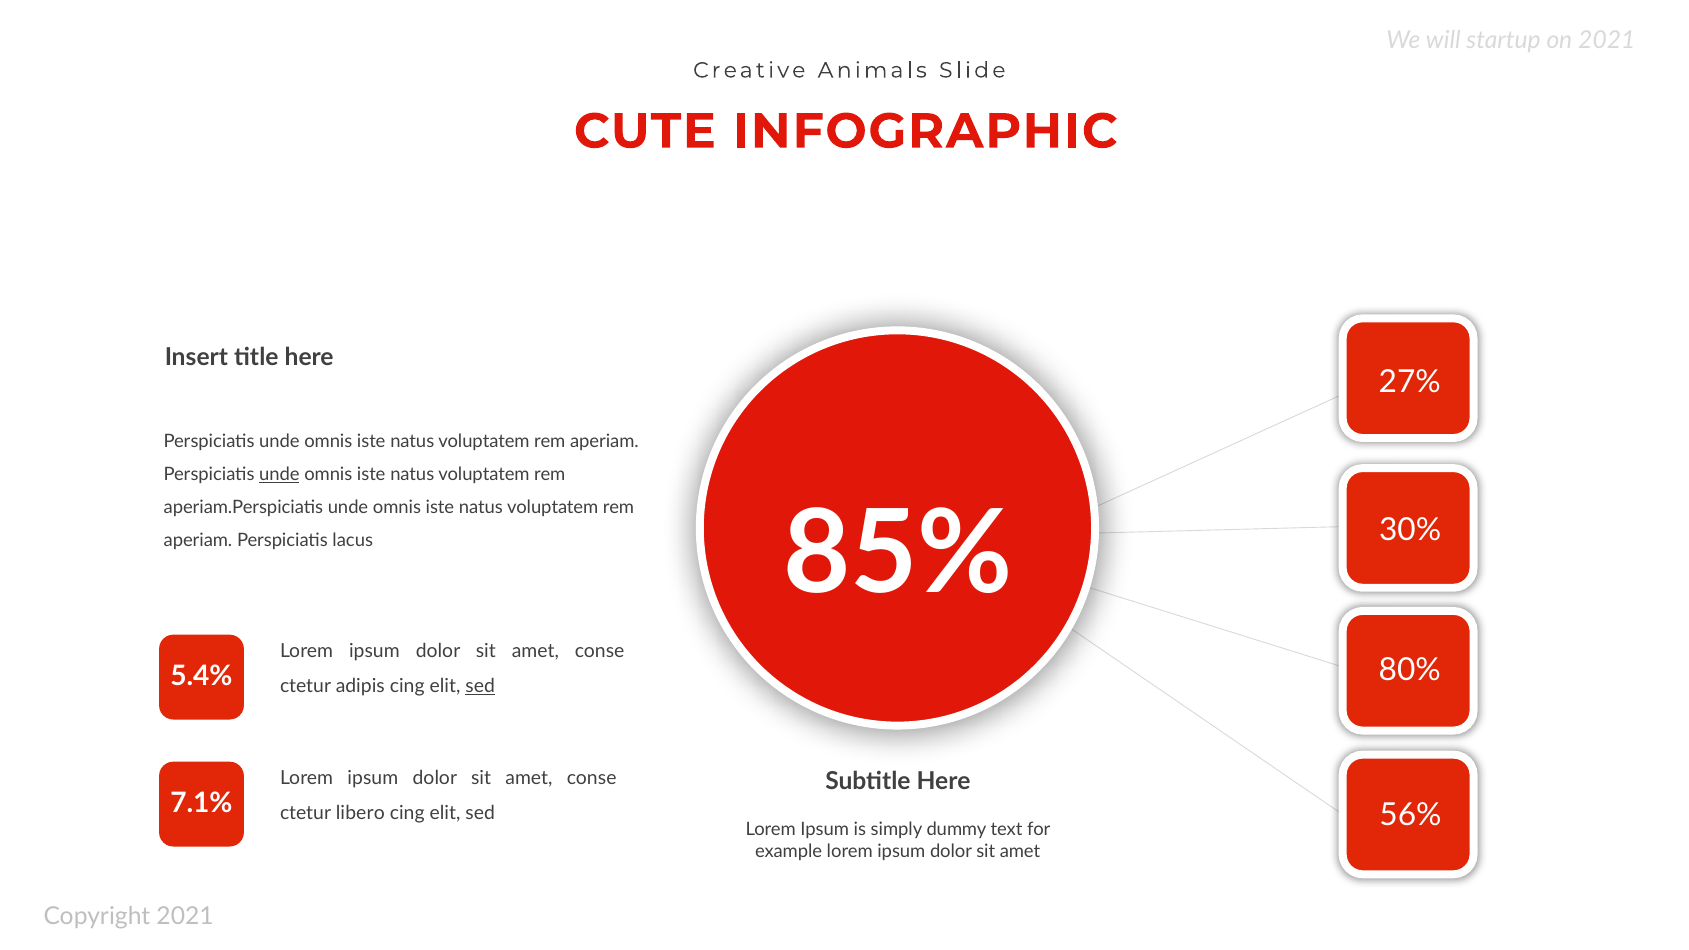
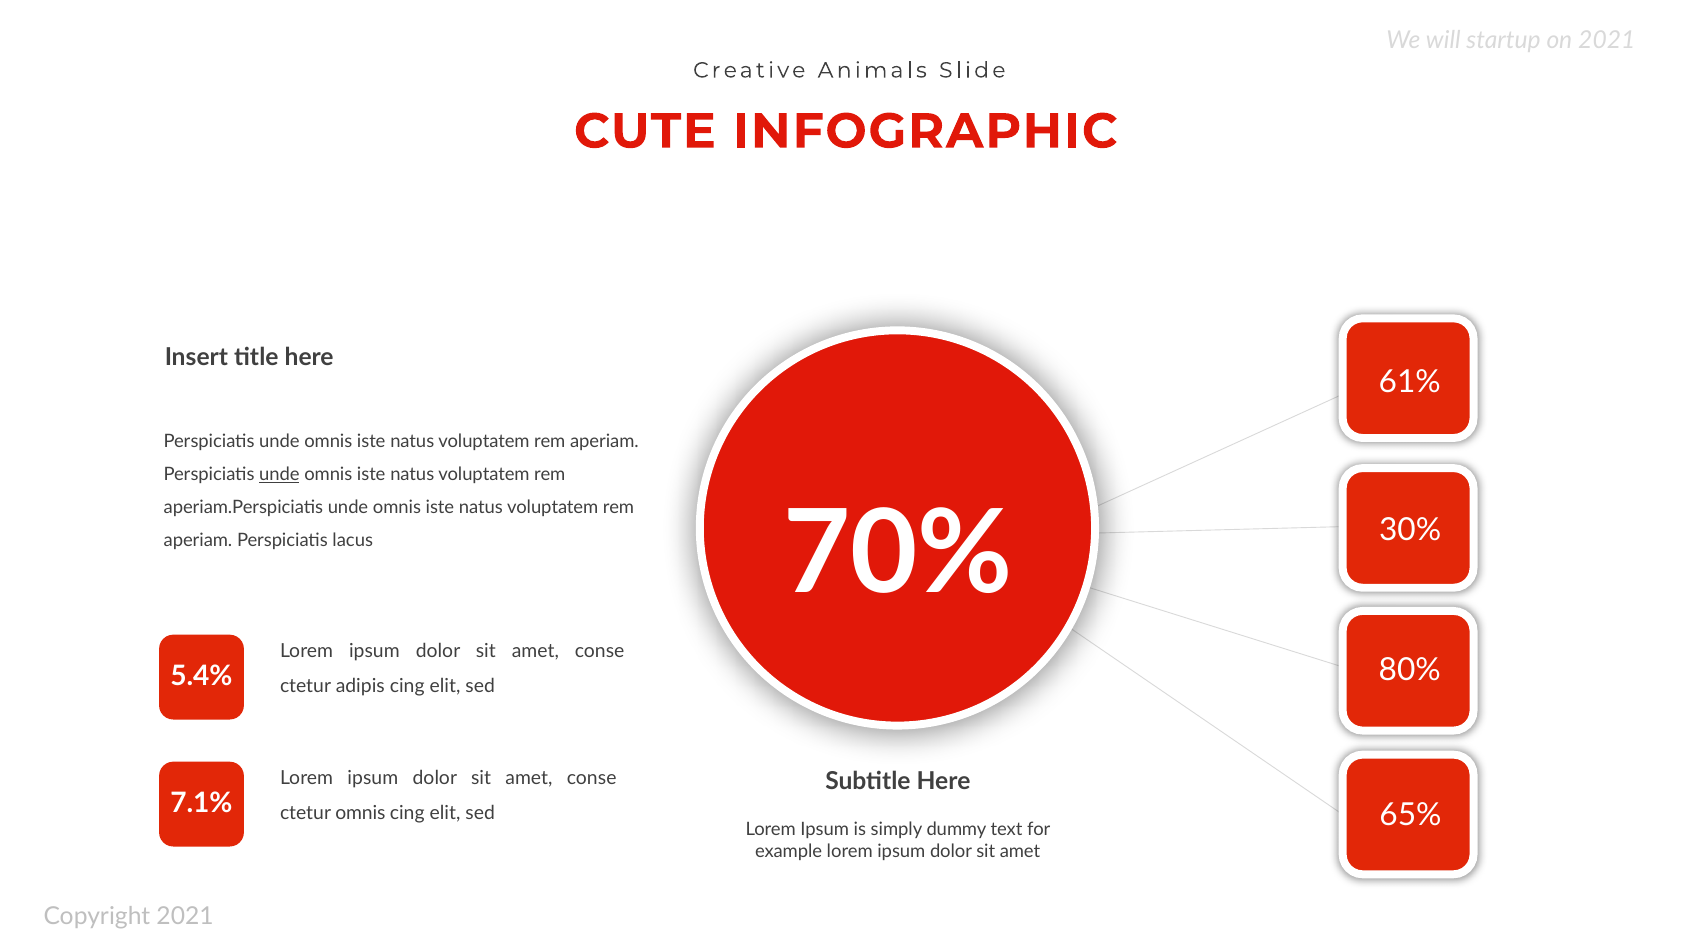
27%: 27% -> 61% (1410, 382)
85%: 85% -> 70% (898, 554)
sed underline: present -> none (480, 686)
56%: 56% -> 65% (1410, 815)
ctetur libero: libero -> omnis (360, 813)
